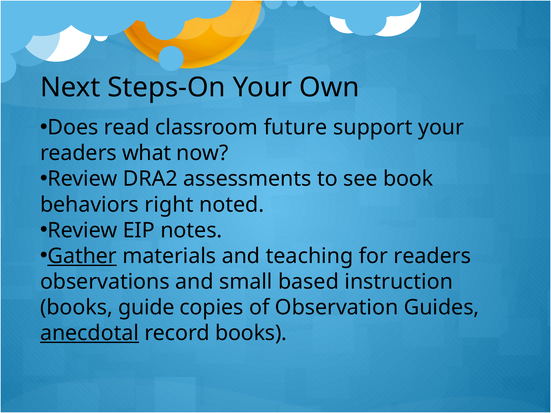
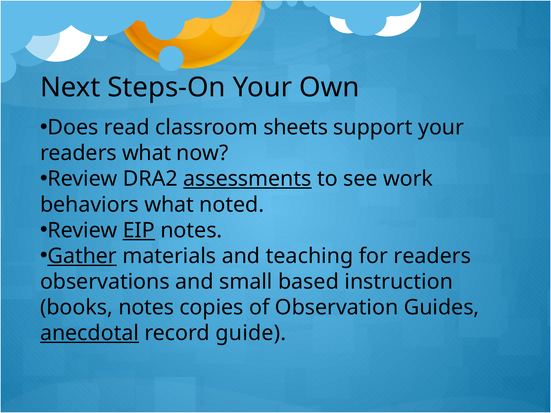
future: future -> sheets (296, 128)
assessments underline: none -> present (247, 179)
book: book -> work (408, 179)
behaviors right: right -> what (169, 205)
EIP underline: none -> present (139, 230)
books guide: guide -> notes (146, 308)
record books: books -> guide (251, 333)
